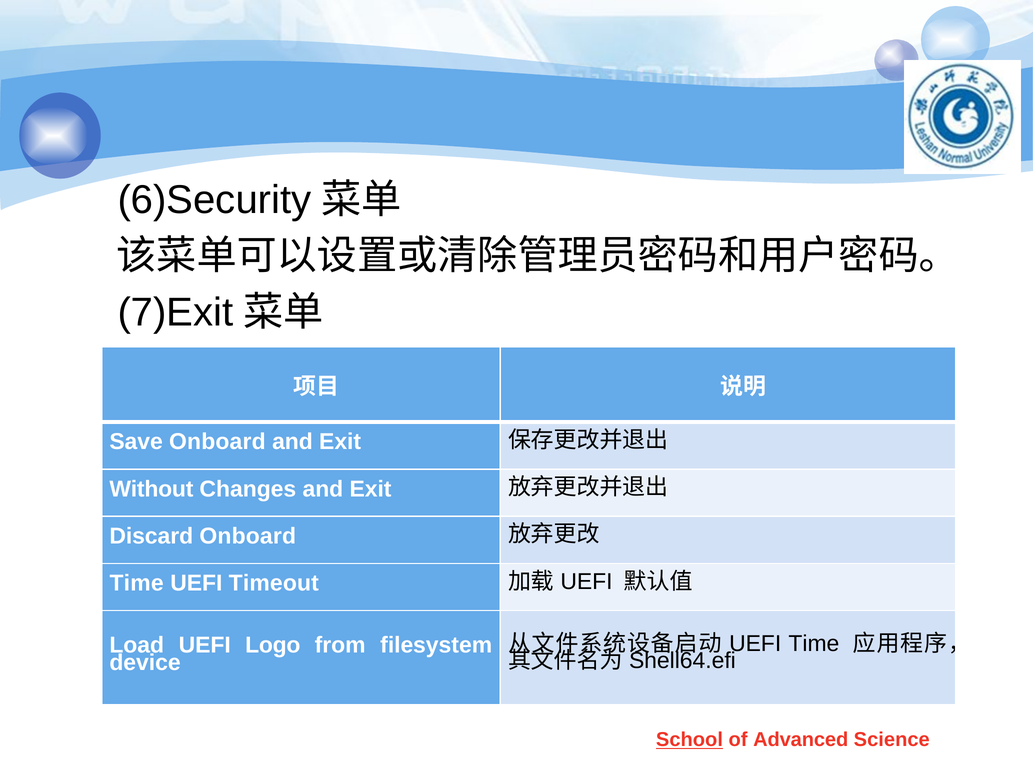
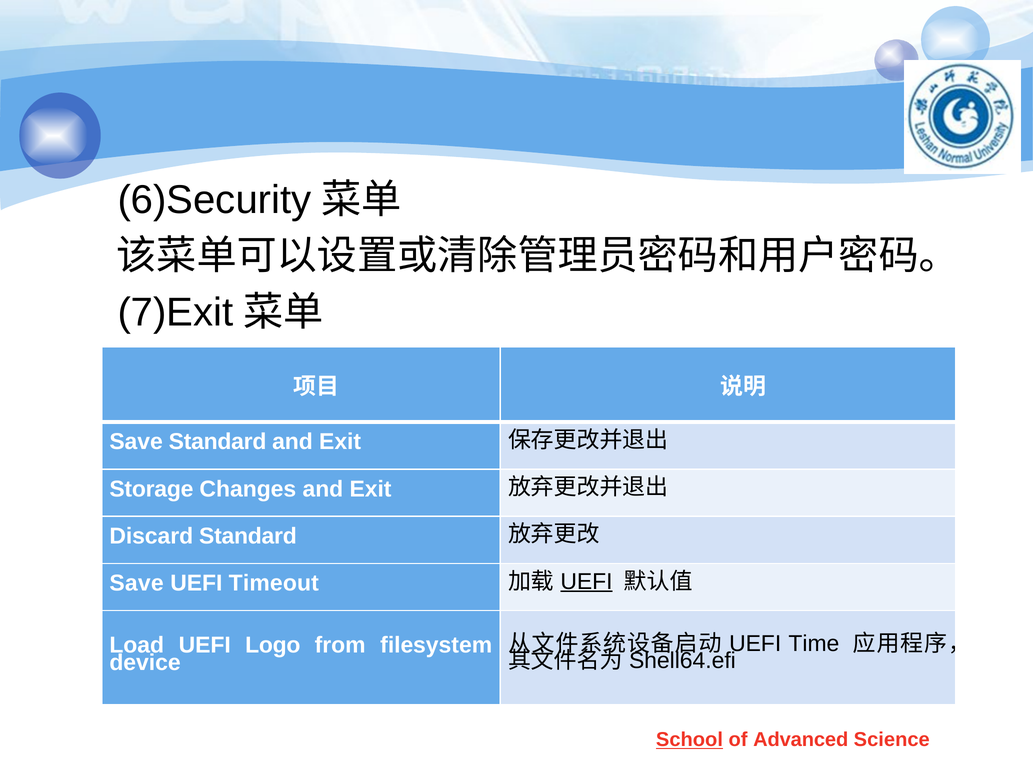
Save Onboard: Onboard -> Standard (218, 442)
Without: Without -> Storage (151, 489)
Discard Onboard: Onboard -> Standard (248, 536)
Time: Time -> Save (137, 583)
UEFI underline: none -> present (586, 581)
